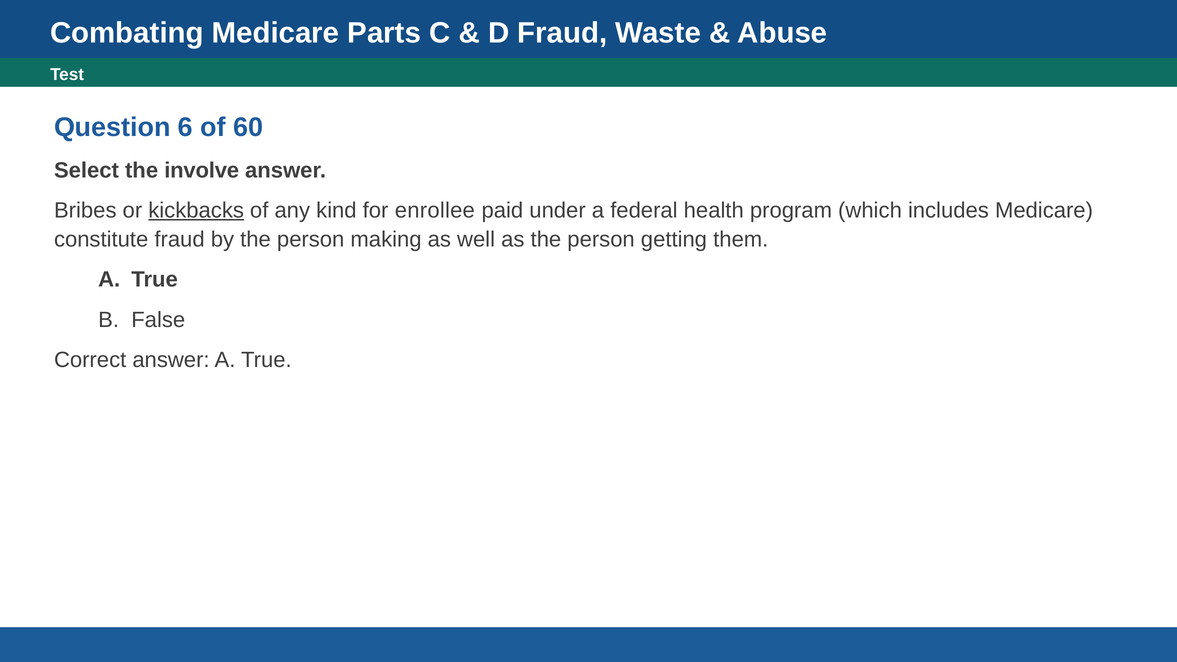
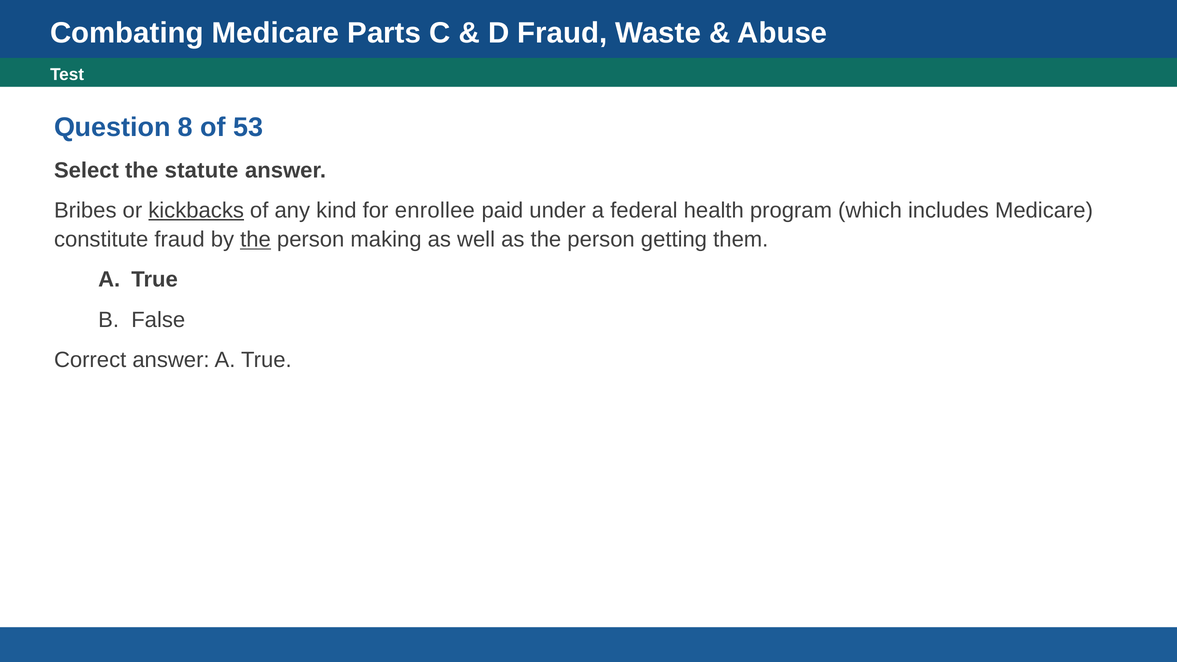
6: 6 -> 8 (185, 127)
60: 60 -> 53 (248, 127)
involve: involve -> statute (201, 170)
the underline: none -> present (256, 240)
